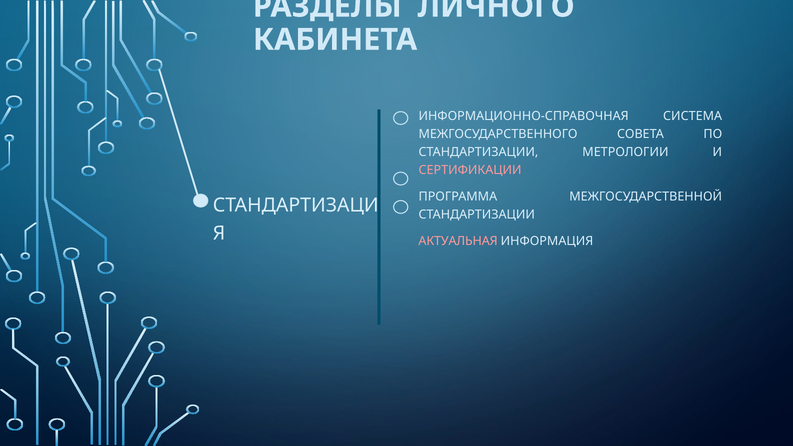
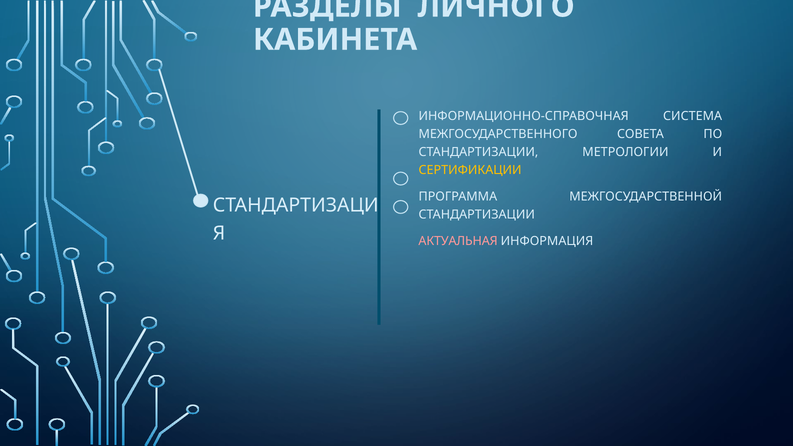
СЕРТИФИКАЦИИ colour: pink -> yellow (470, 170)
